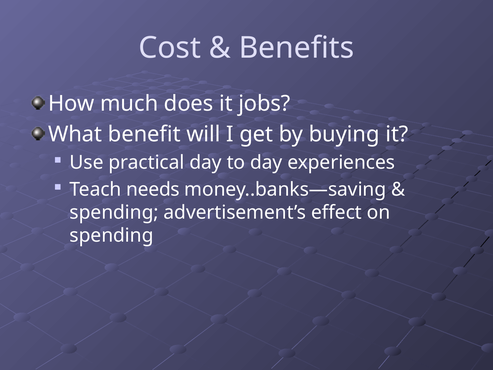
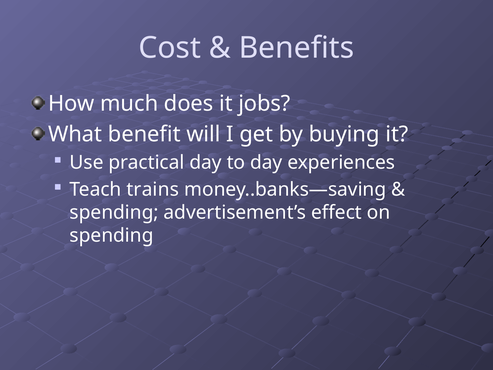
needs: needs -> trains (153, 189)
